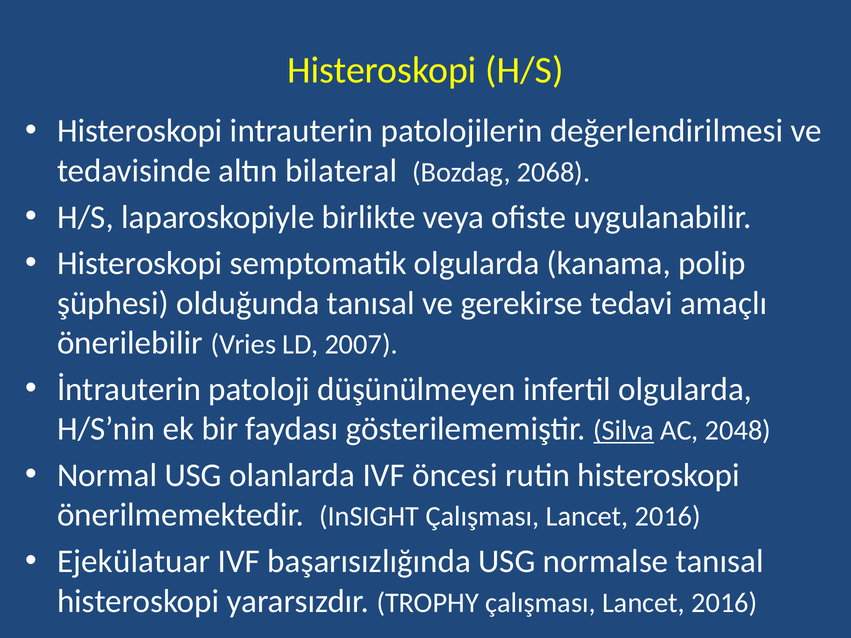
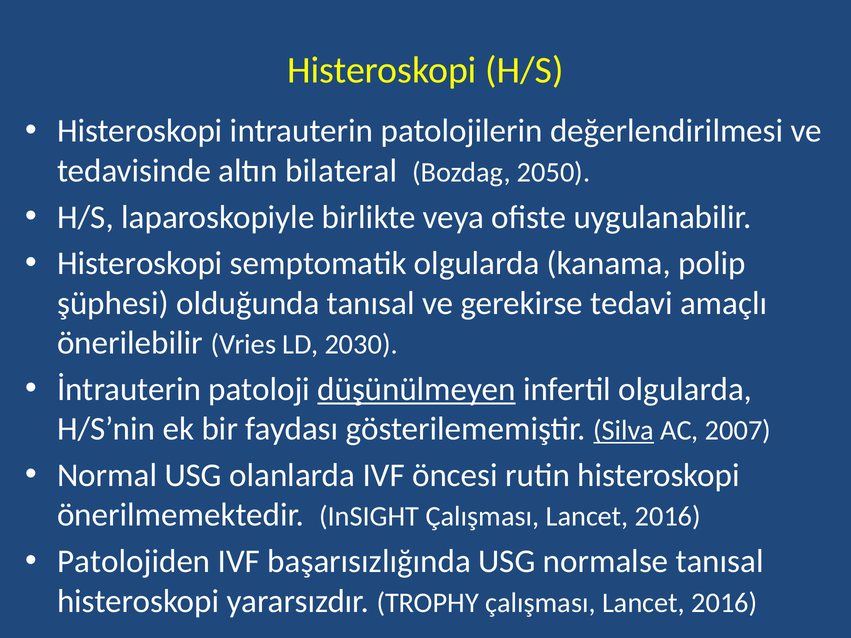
2068: 2068 -> 2050 (554, 172)
2007: 2007 -> 2030 (361, 345)
düşünülmeyen underline: none -> present (417, 389)
2048: 2048 -> 2007 (738, 431)
Ejekülatuar: Ejekülatuar -> Patolojiden (134, 562)
